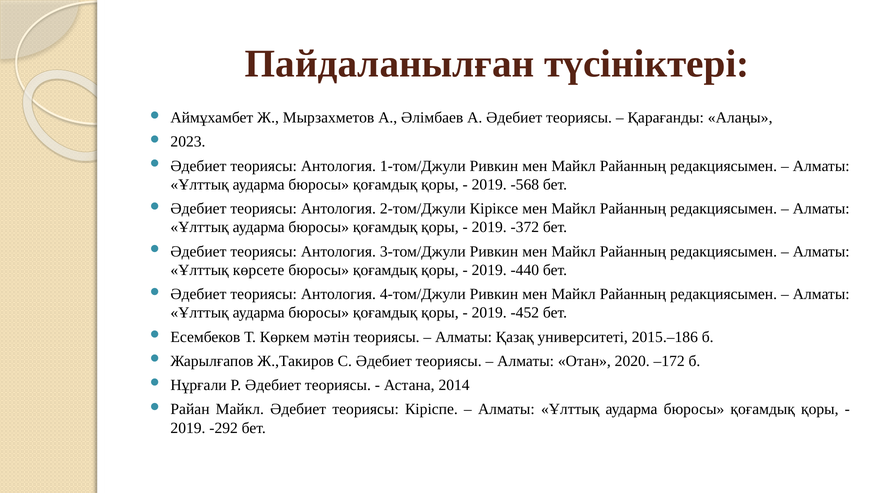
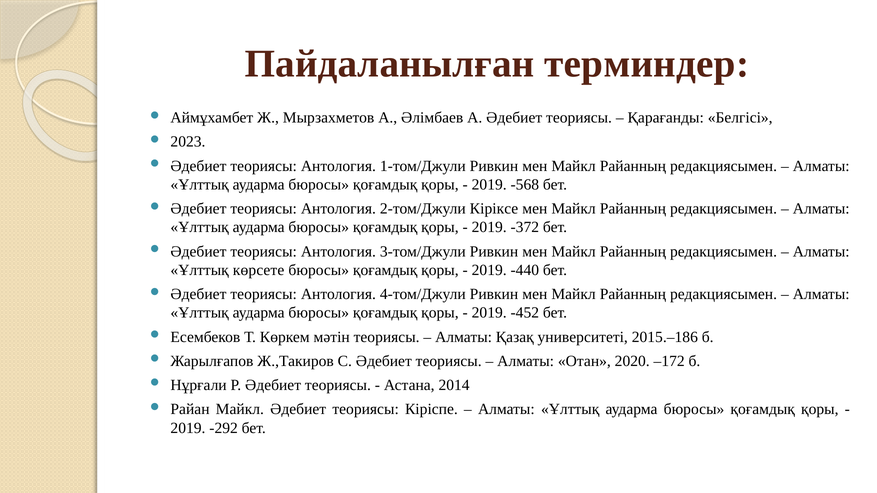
түсініктері: түсініктері -> терминдер (647, 64)
Алаңы: Алаңы -> Белгісі (740, 118)
